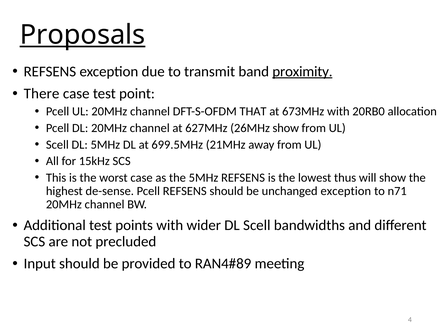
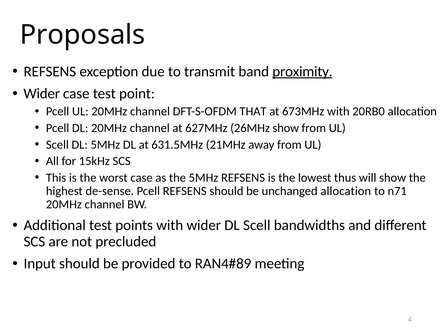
Proposals underline: present -> none (83, 35)
There: There -> Wider (42, 94)
699.5MHz: 699.5MHz -> 631.5MHz (177, 145)
unchanged exception: exception -> allocation (346, 191)
